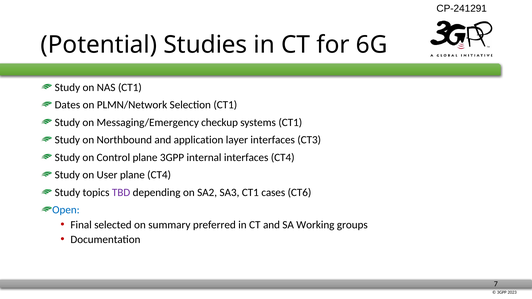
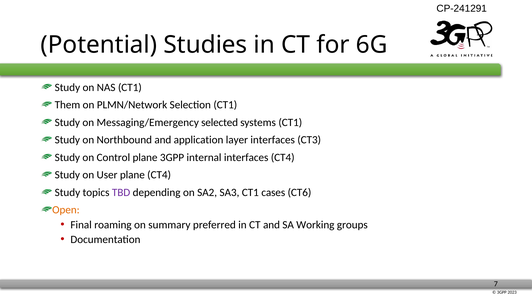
Dates: Dates -> Them (67, 105)
checkup: checkup -> selected (220, 123)
Open colour: blue -> orange (66, 210)
selected: selected -> roaming (113, 225)
